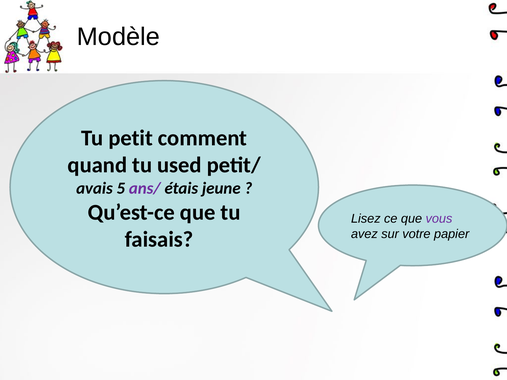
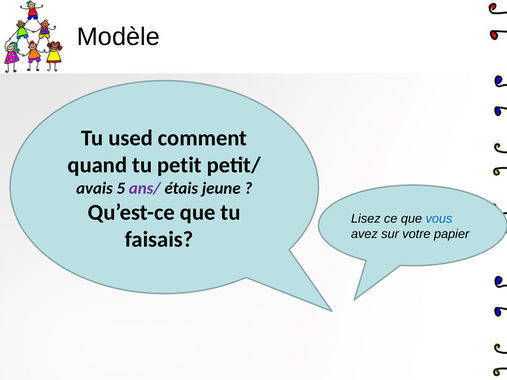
petit: petit -> used (131, 138)
used: used -> petit (179, 165)
vous colour: purple -> blue (439, 219)
